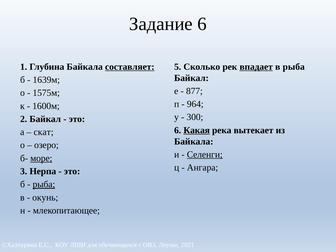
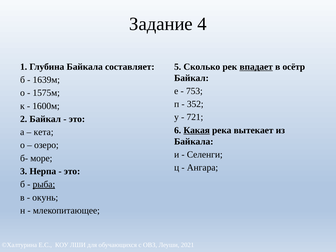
Задание 6: 6 -> 4 (202, 24)
составляет underline: present -> none (130, 67)
в рыба: рыба -> осётр (294, 67)
877: 877 -> 753 (194, 91)
964: 964 -> 352 (195, 104)
300: 300 -> 721 (195, 117)
скат: скат -> кета (44, 132)
Селенги underline: present -> none (205, 154)
море underline: present -> none (41, 158)
